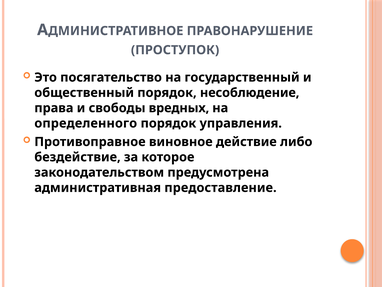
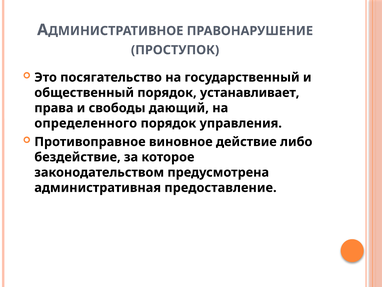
несоблюдение: несоблюдение -> устанавливает (250, 93)
вредных: вредных -> дающий (179, 108)
